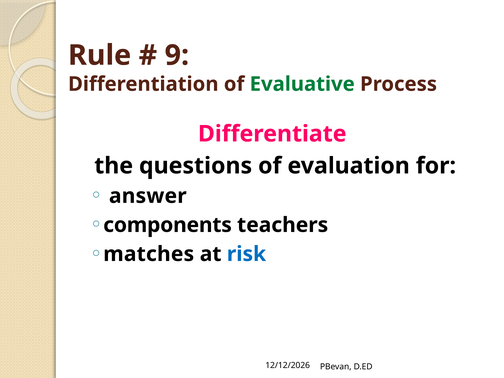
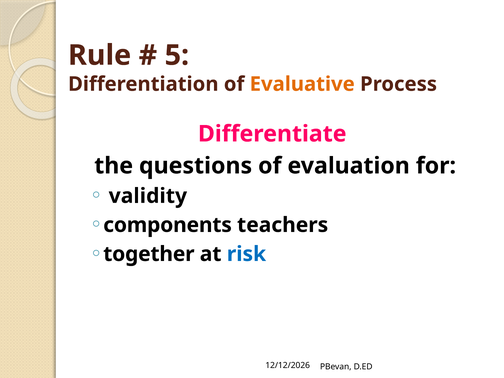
9: 9 -> 5 (177, 55)
Evaluative colour: green -> orange (302, 84)
answer: answer -> validity (148, 196)
matches: matches -> together (149, 254)
